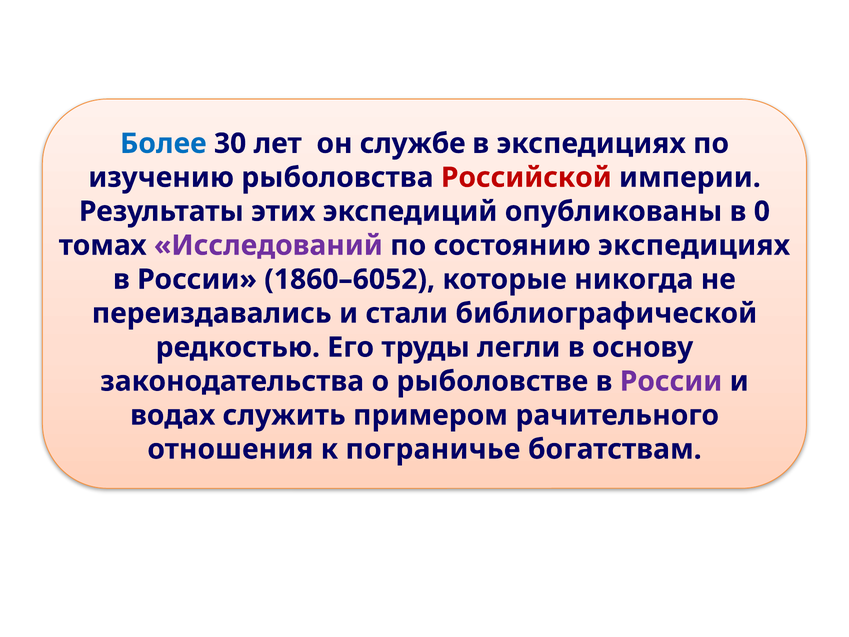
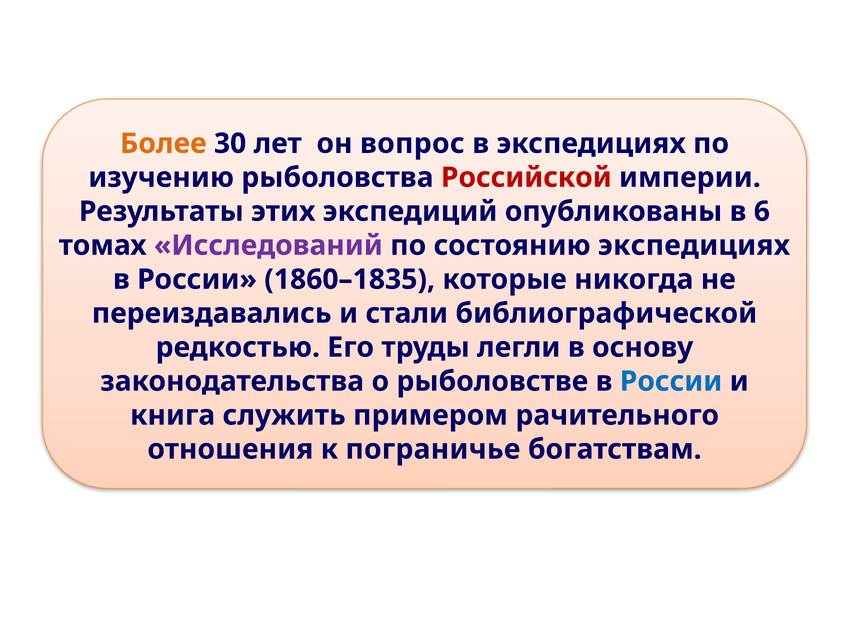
Более colour: blue -> orange (163, 143)
службе: службе -> вопрос (412, 143)
0: 0 -> 6 (762, 211)
1860–6052: 1860–6052 -> 1860–1835 (350, 279)
России colour: purple -> blue (671, 381)
водах: водах -> книга (173, 415)
